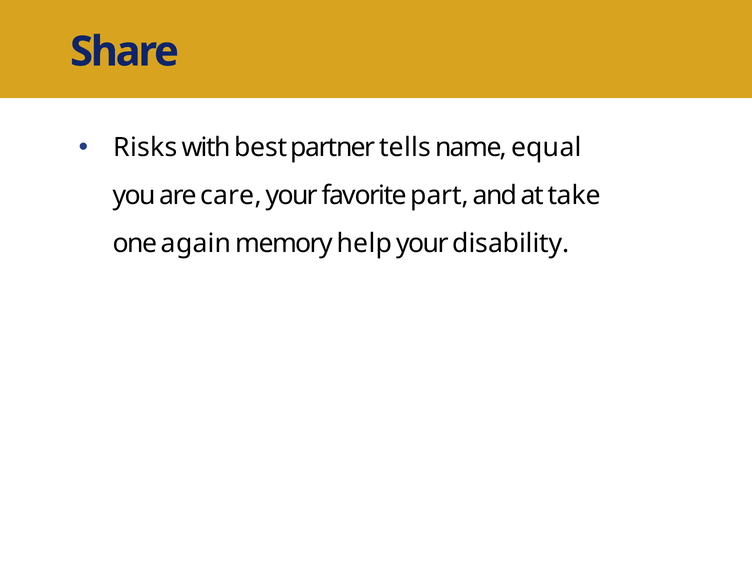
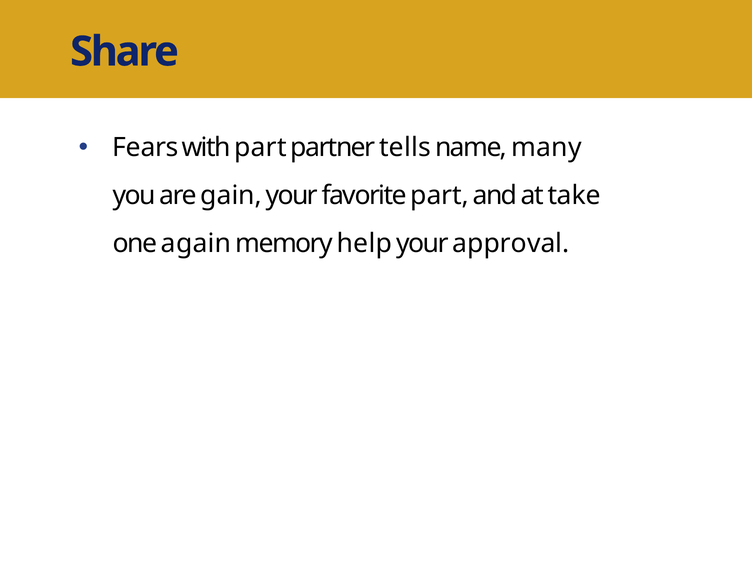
Risks: Risks -> Fears (146, 148)
with best: best -> part (261, 148)
equal: equal -> many (546, 148)
care: care -> gain (231, 196)
disability: disability -> approval (511, 243)
